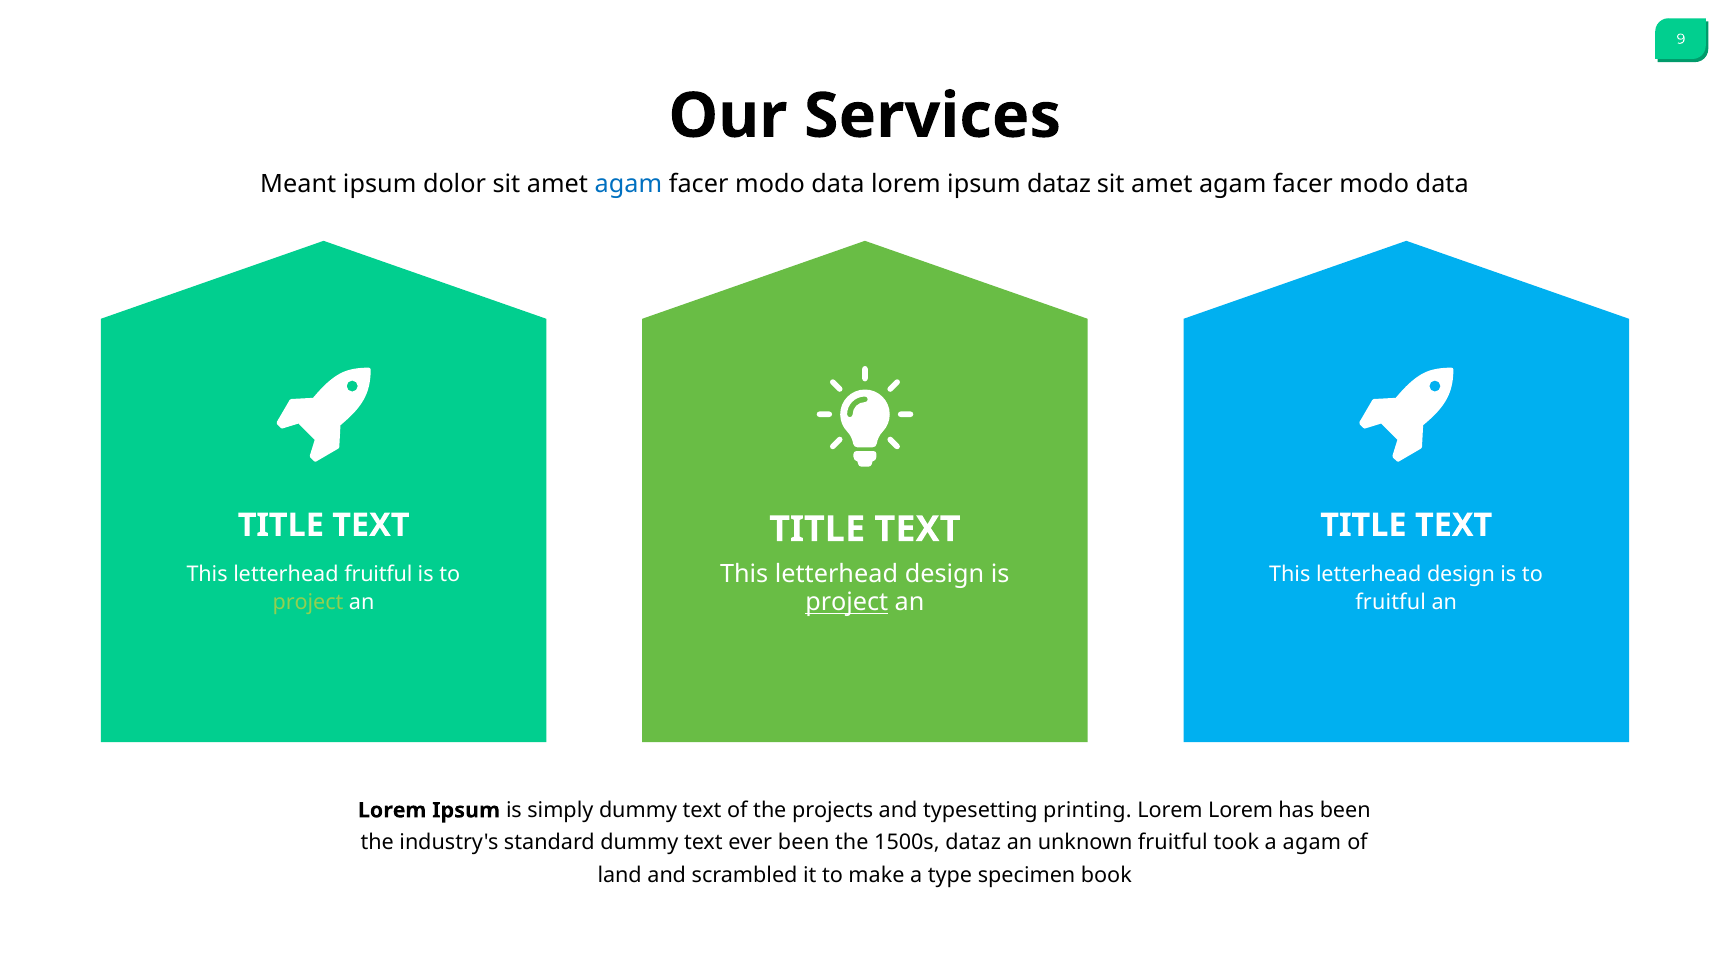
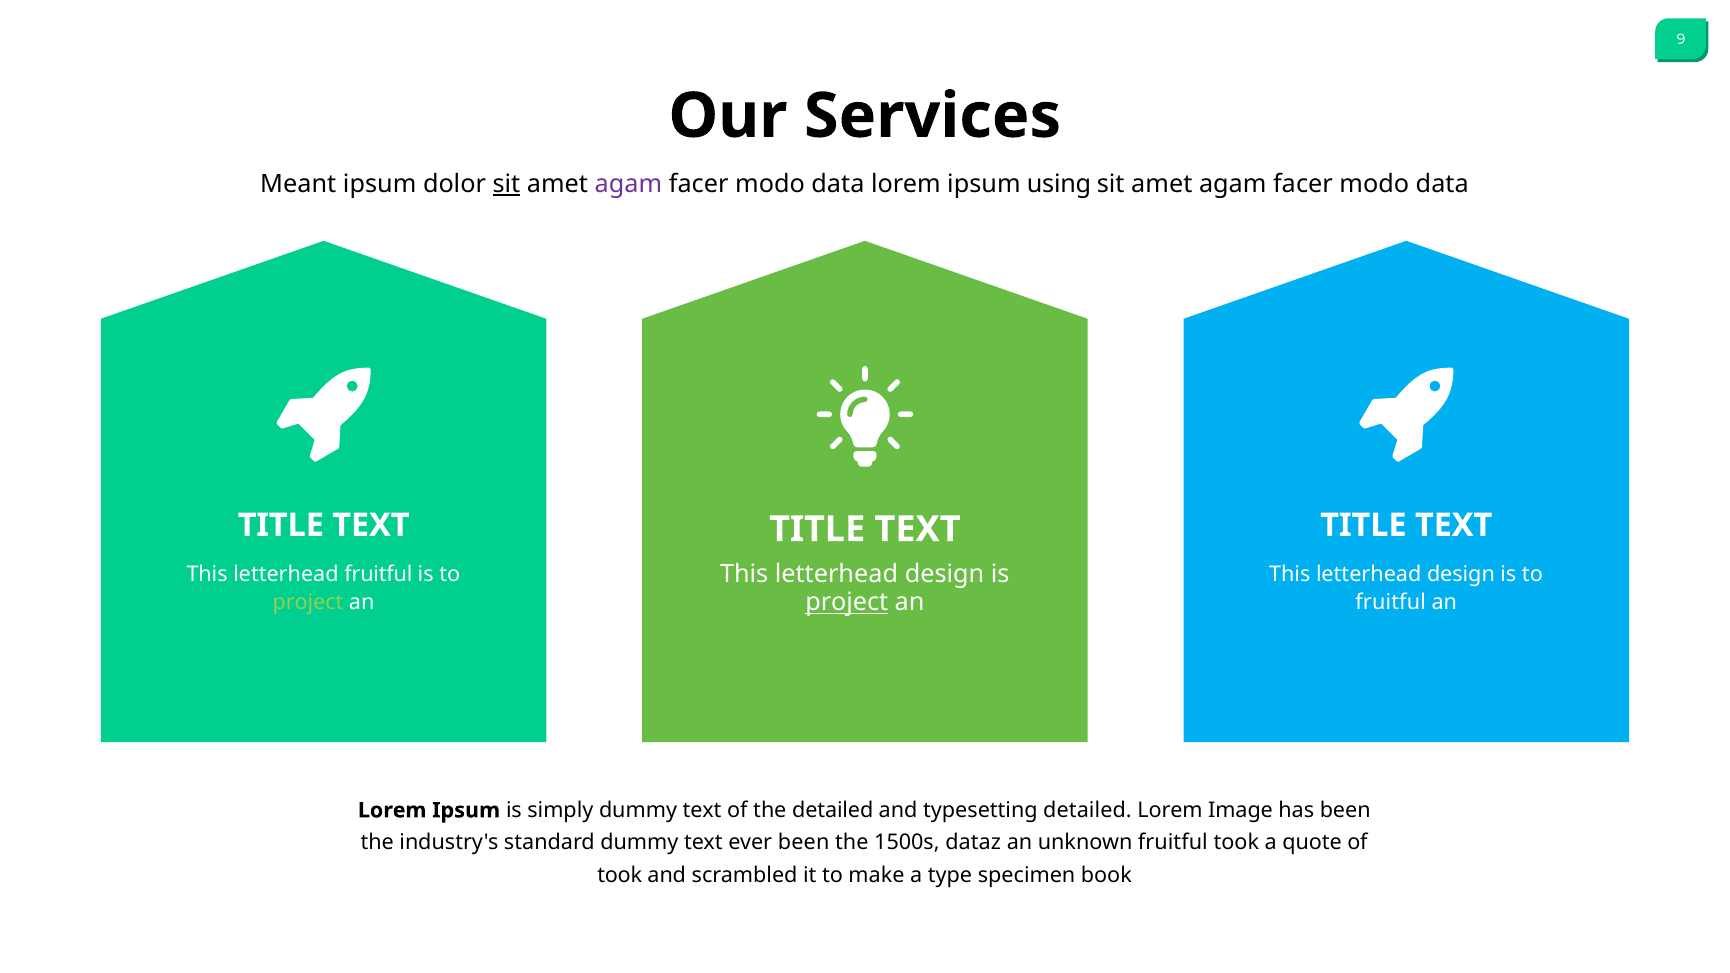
sit underline: none -> present (506, 184)
agam colour: blue -> purple (628, 184)
ipsum dataz: dataz -> using (1059, 184)
the projects: projects -> detailed (833, 810)
typesetting printing: printing -> detailed (1087, 810)
Lorem Lorem: Lorem -> Image (1241, 810)
a agam: agam -> quote (1312, 843)
land: land -> took (620, 875)
